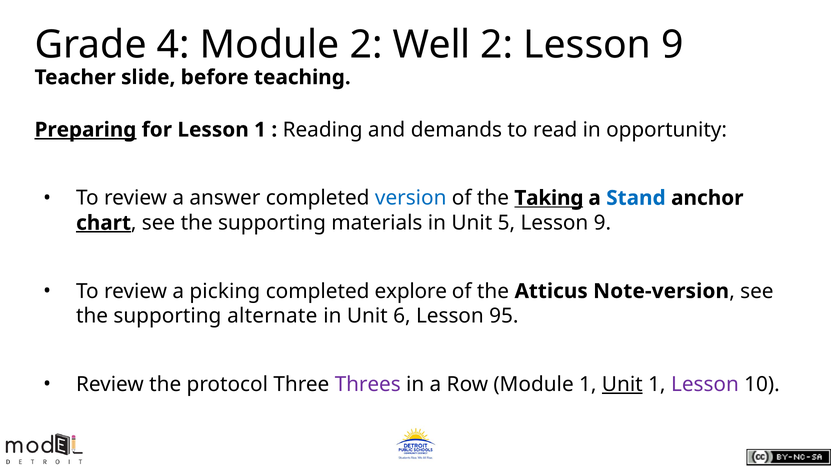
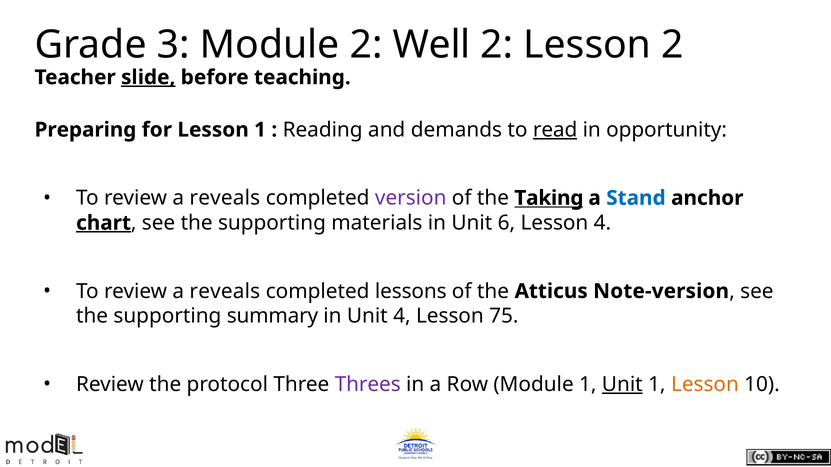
4: 4 -> 3 (173, 45)
2 Lesson 9: 9 -> 2 (673, 45)
slide underline: none -> present (148, 77)
Preparing underline: present -> none (85, 130)
read underline: none -> present (555, 130)
answer: answer -> reveals (225, 198)
version colour: blue -> purple (411, 198)
5: 5 -> 6 (506, 223)
9: 9 -> 4 (602, 223)
picking: picking -> reveals (225, 291)
explore: explore -> lessons (411, 291)
alternate: alternate -> summary (272, 316)
Unit 6: 6 -> 4 (402, 316)
95: 95 -> 75 (504, 316)
Lesson colour: purple -> orange (705, 385)
